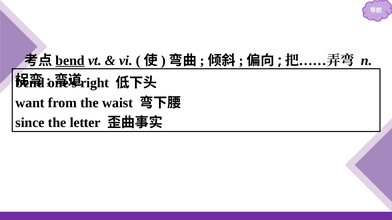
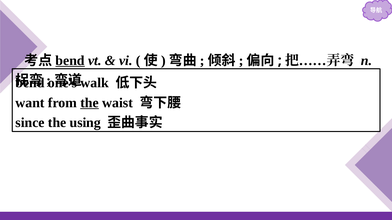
right: right -> walk (95, 83)
the underline: none -> present (90, 103)
letter: letter -> using (85, 123)
